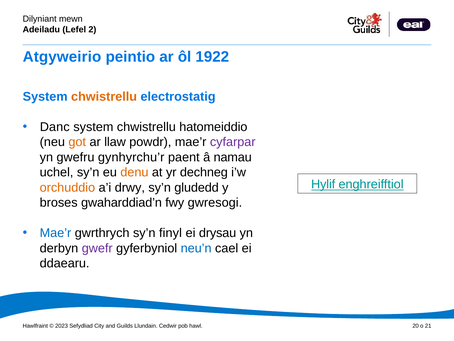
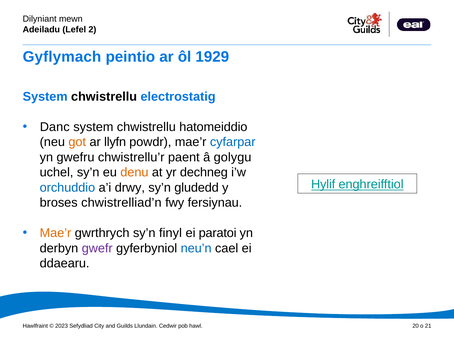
Atgyweirio: Atgyweirio -> Gyflymach (62, 57)
1922: 1922 -> 1929 (212, 57)
chwistrellu colour: orange -> black (104, 96)
llaw: llaw -> llyfn (115, 142)
cyfarpar colour: purple -> blue (233, 142)
gynhyrchu’r: gynhyrchu’r -> chwistrellu’r (131, 157)
namau: namau -> golygu (233, 157)
orchuddio colour: orange -> blue (67, 187)
gwaharddiad’n: gwaharddiad’n -> chwistrelliad’n (121, 202)
gwresogi: gwresogi -> fersiynau (215, 202)
Mae’r colour: blue -> orange (55, 233)
drysau: drysau -> paratoi (218, 233)
